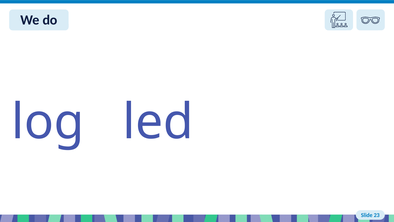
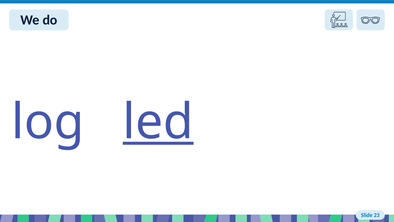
led underline: none -> present (158, 122)
